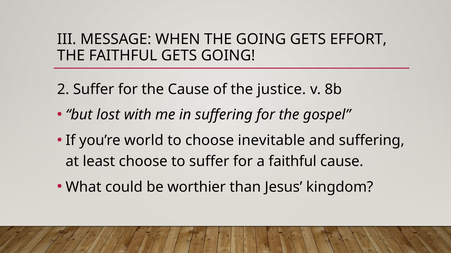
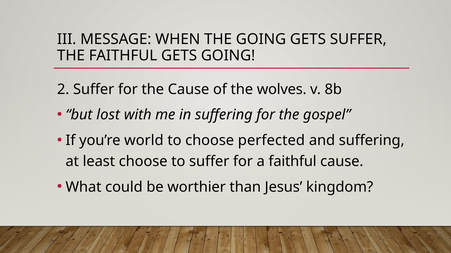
GETS EFFORT: EFFORT -> SUFFER (358, 39)
justice: justice -> wolves (282, 90)
inevitable: inevitable -> perfected (271, 141)
